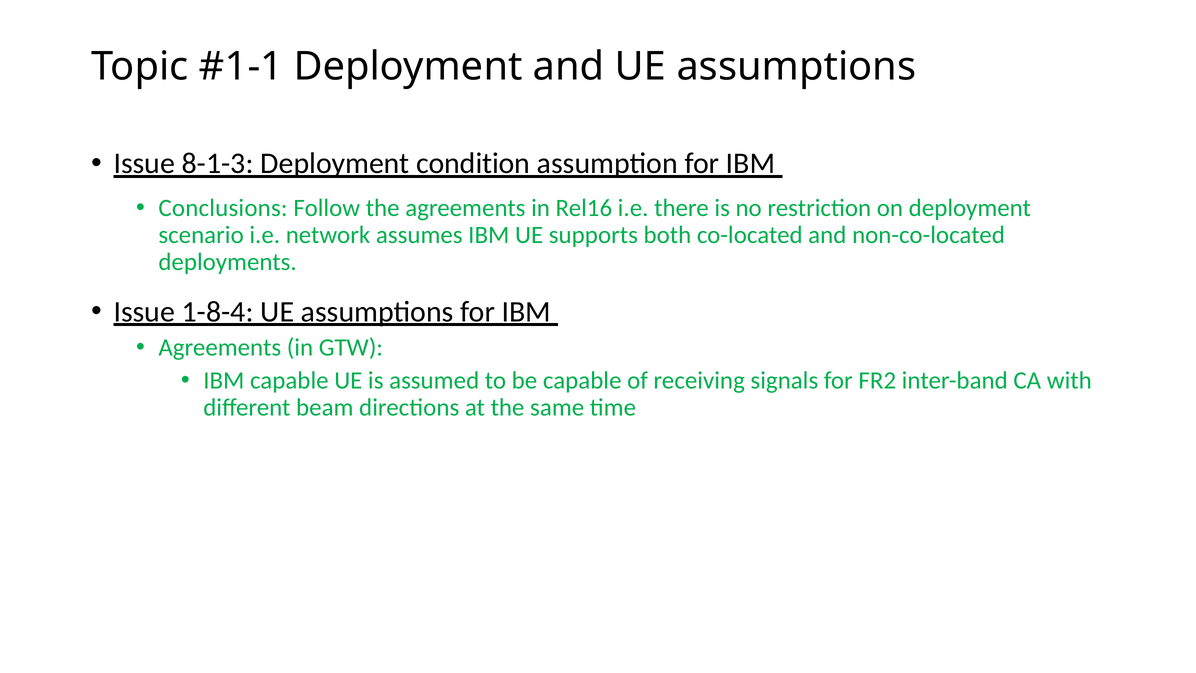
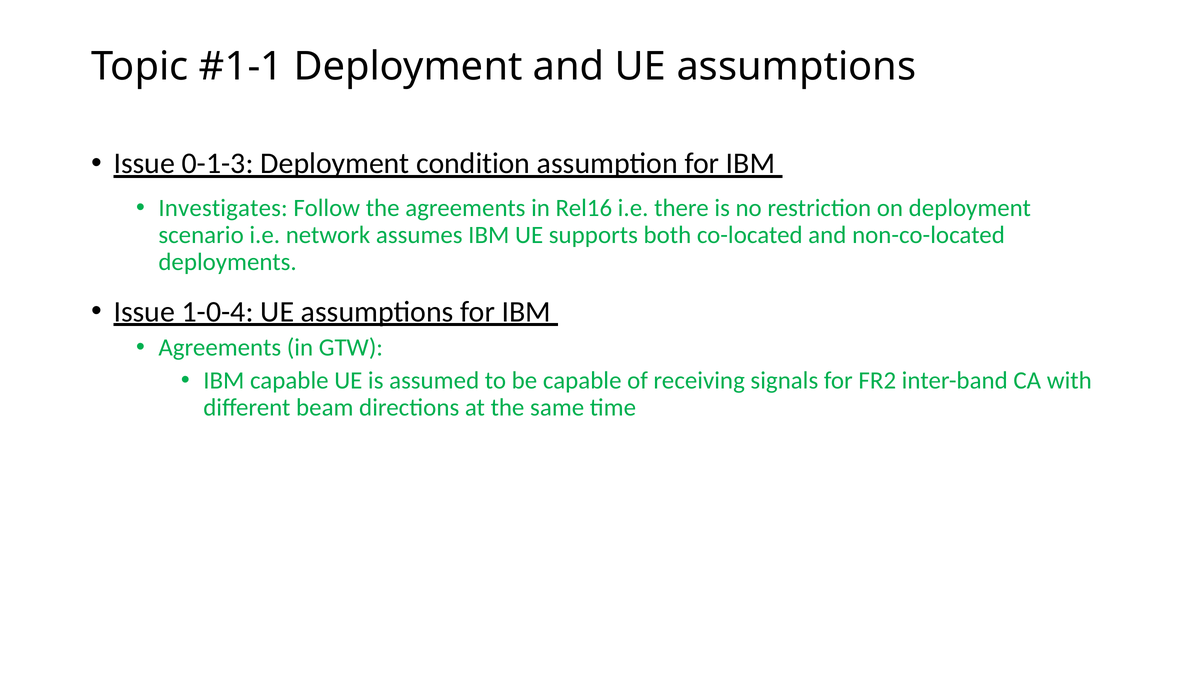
8-1-3: 8-1-3 -> 0-1-3 (218, 164)
Conclusions: Conclusions -> Investigates (223, 208)
1-8-4: 1-8-4 -> 1-0-4 (218, 312)
